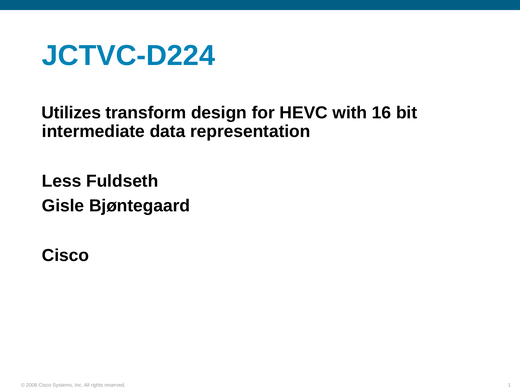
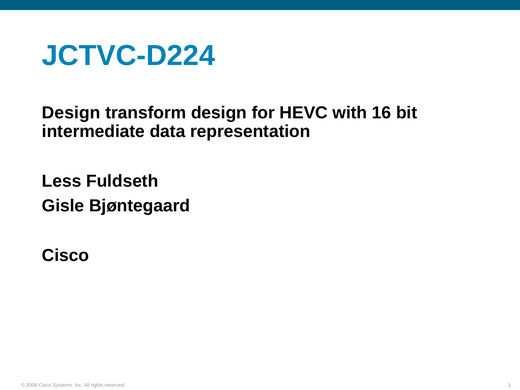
Utilizes: Utilizes -> Design (71, 113)
